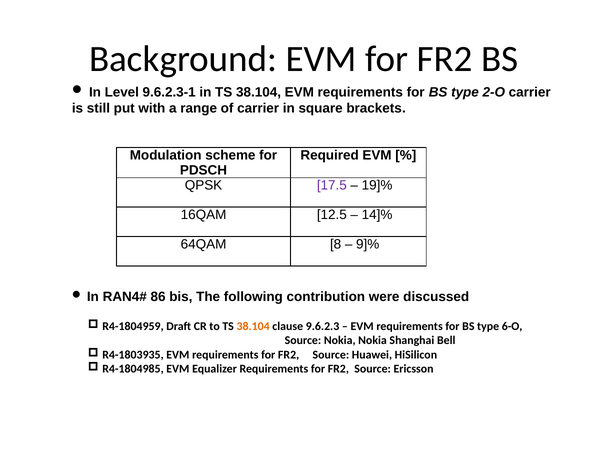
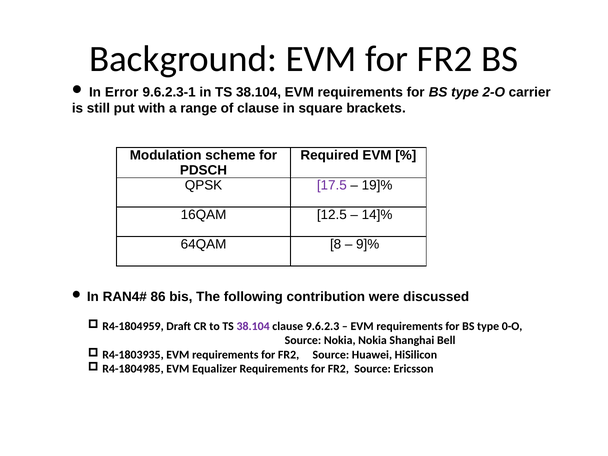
Level: Level -> Error (122, 92)
of carrier: carrier -> clause (258, 108)
38.104 colour: orange -> purple (253, 326)
6-O: 6-O -> 0-O (512, 326)
